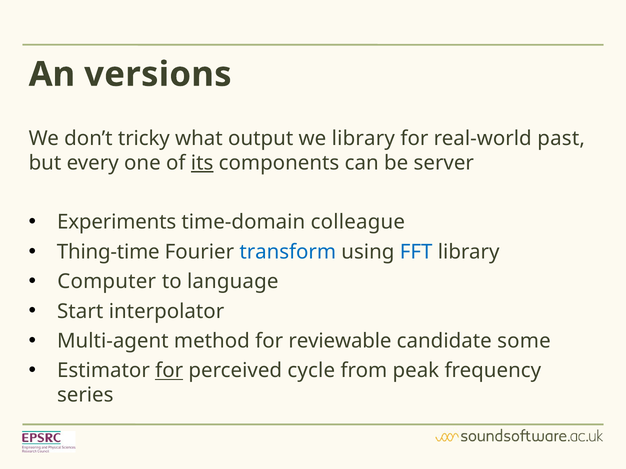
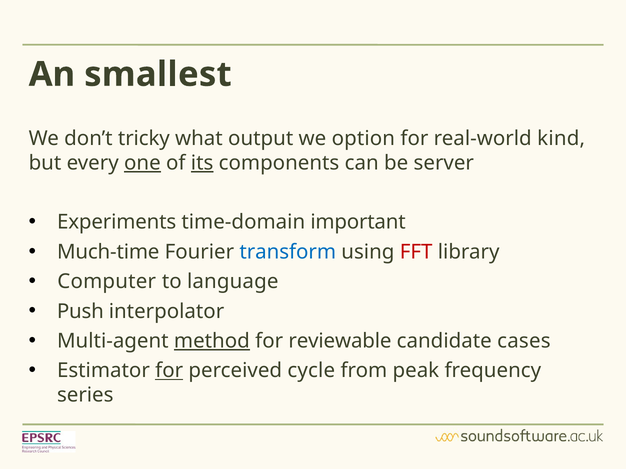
versions: versions -> smallest (158, 74)
we library: library -> option (363, 138)
past: past -> kind (561, 138)
one underline: none -> present (142, 163)
colleague: colleague -> important (358, 222)
Thing-time: Thing-time -> Much-time (108, 252)
FFT colour: blue -> red (416, 252)
Start: Start -> Push (80, 312)
method underline: none -> present (212, 341)
some: some -> cases (524, 341)
